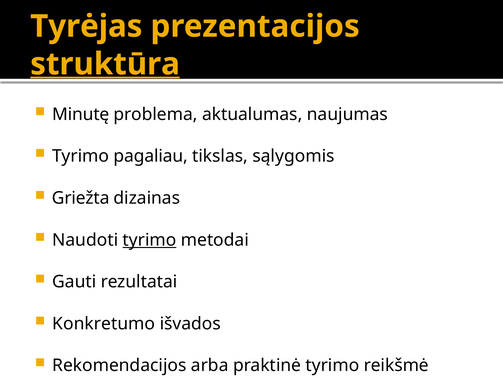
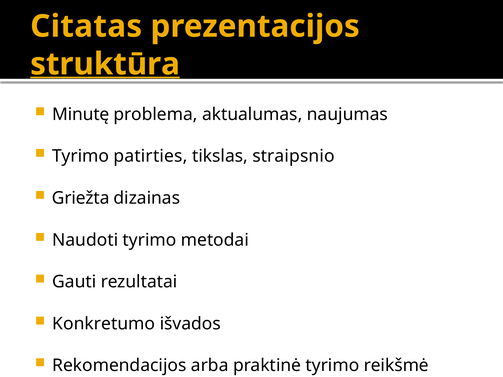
Tyrėjas: Tyrėjas -> Citatas (86, 26)
pagaliau: pagaliau -> patirties (150, 156)
sąlygomis: sąlygomis -> straipsnio (293, 156)
tyrimo underline: present -> none (150, 240)
